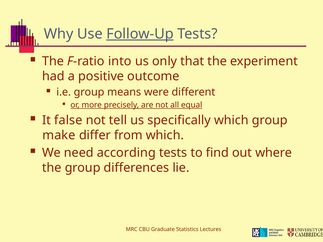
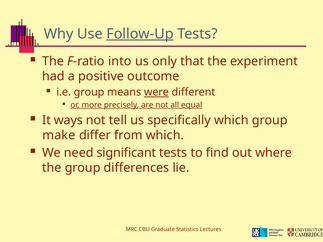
were underline: none -> present (156, 92)
false: false -> ways (68, 120)
according: according -> significant (126, 153)
